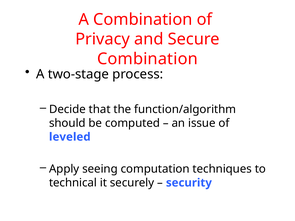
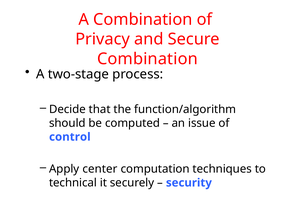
leveled: leveled -> control (70, 137)
seeing: seeing -> center (100, 169)
